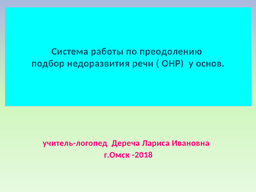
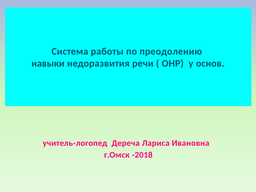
подбор: подбор -> навыки (48, 63)
